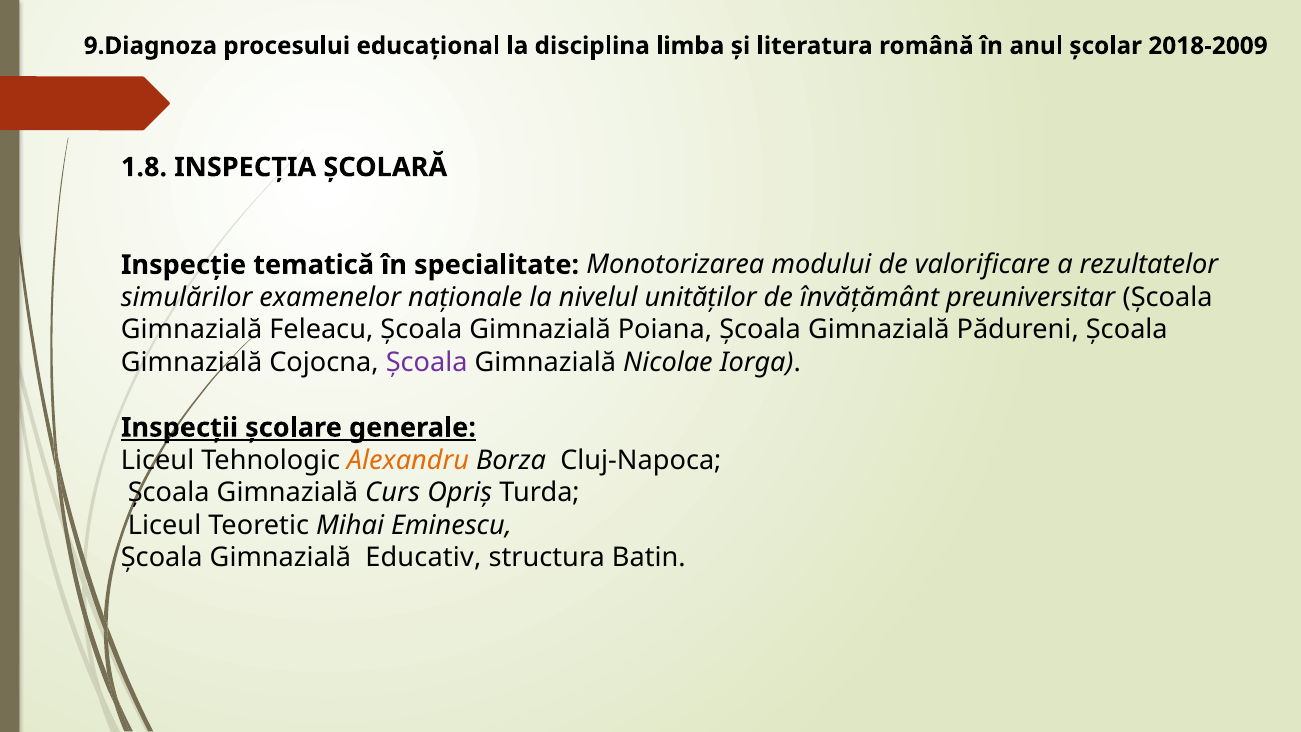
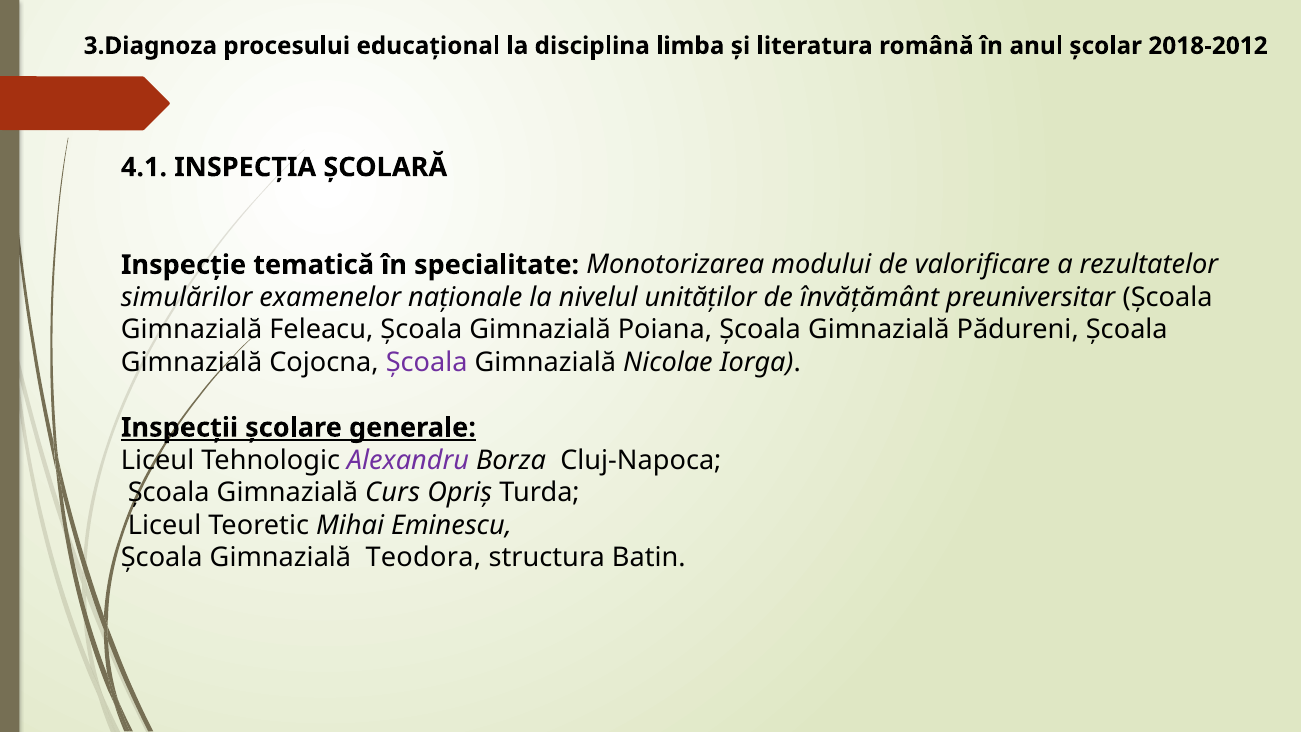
9.Diagnoza: 9.Diagnoza -> 3.Diagnoza (150, 46)
2018-2009: 2018-2009 -> 2018-2012 (1208, 46)
1.8: 1.8 -> 4.1 (144, 167)
Alexandru colour: orange -> purple (408, 460)
Educativ: Educativ -> Teodora (423, 558)
